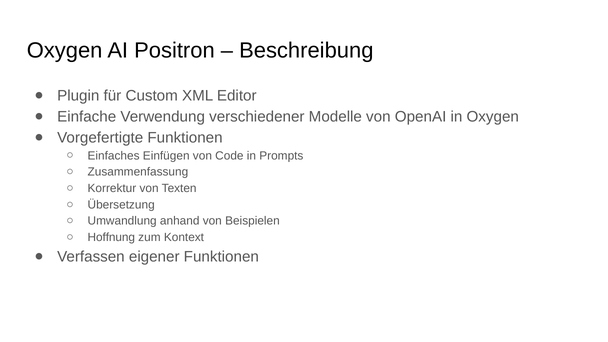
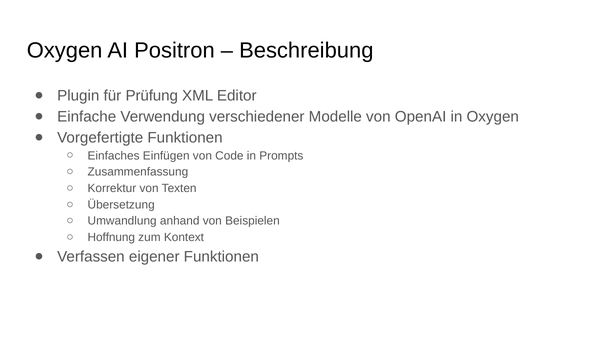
Custom: Custom -> Prüfung (152, 96)
